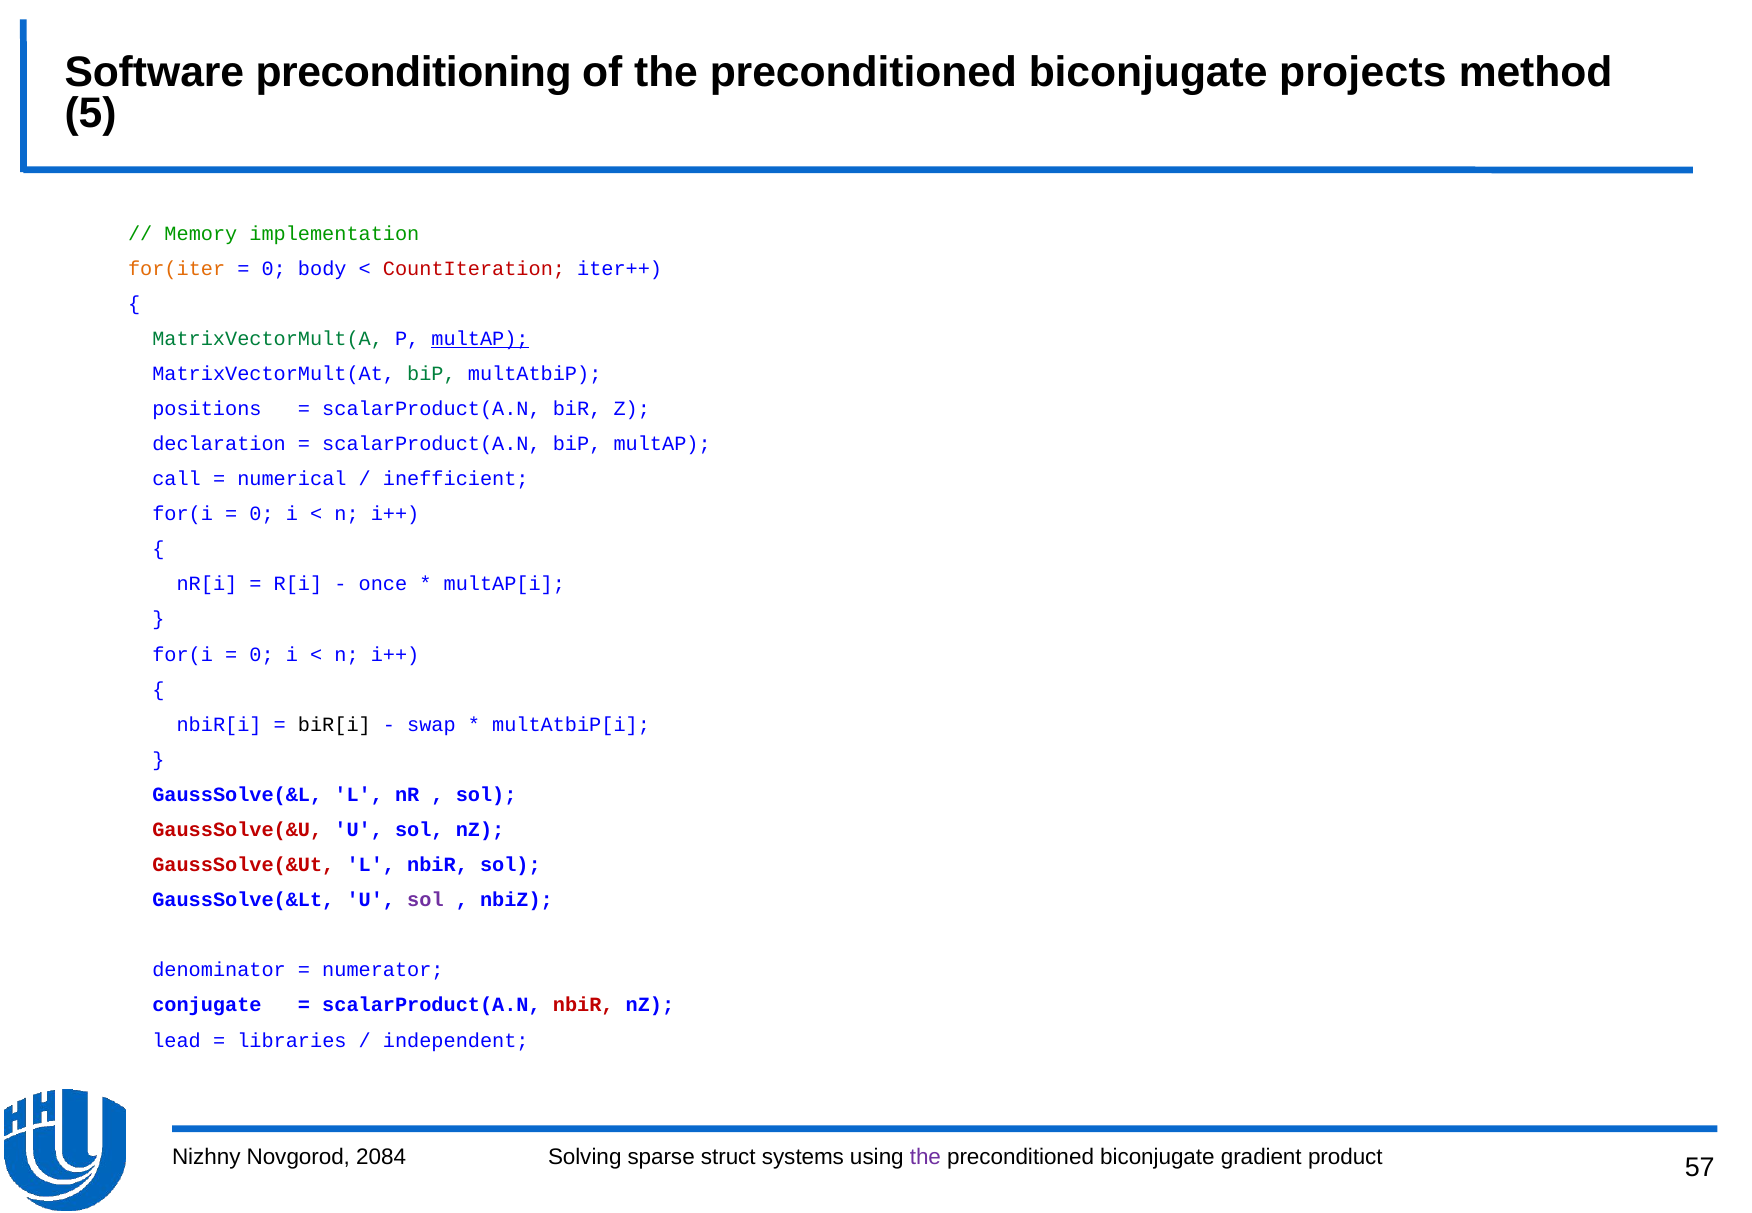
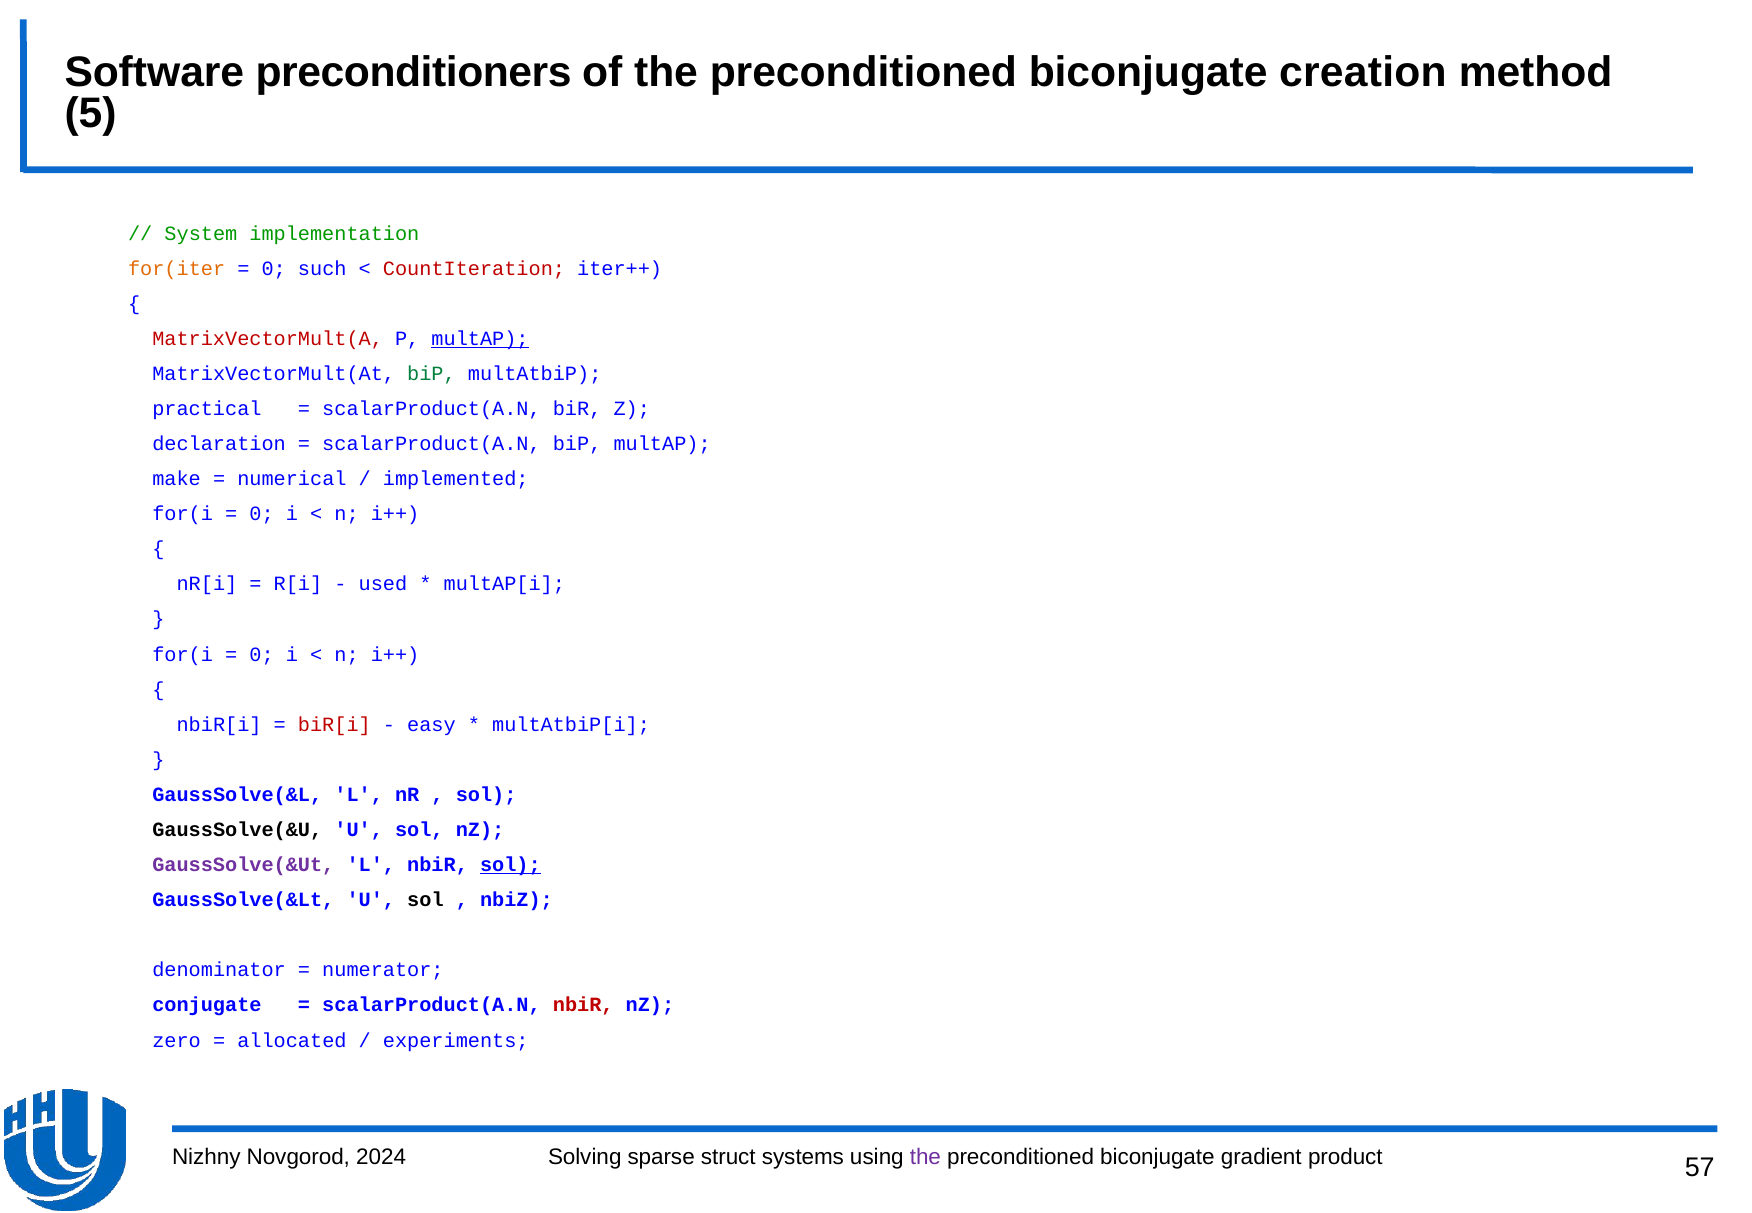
preconditioning: preconditioning -> preconditioners (414, 72)
projects: projects -> creation (1363, 72)
Memory: Memory -> System (201, 233)
body: body -> such (322, 268)
MatrixVectorMult(A colour: green -> red (268, 339)
positions: positions -> practical (207, 409)
call: call -> make (177, 479)
inefficient: inefficient -> implemented (456, 479)
once: once -> used (383, 584)
biR[i colour: black -> red (334, 725)
swap: swap -> easy (431, 725)
GaussSolve(&U colour: red -> black (237, 830)
GaussSolve(&Ut colour: red -> purple (243, 865)
sol underline: none -> present (510, 865)
sol colour: purple -> black (425, 900)
lead: lead -> zero (177, 1040)
libraries: libraries -> allocated (292, 1040)
independent: independent -> experiments (456, 1040)
2084: 2084 -> 2024 (381, 1157)
